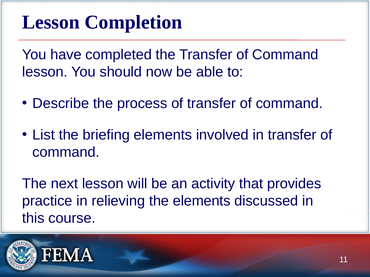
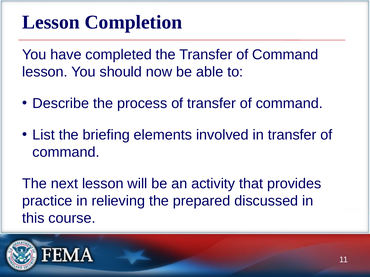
the elements: elements -> prepared (202, 201)
